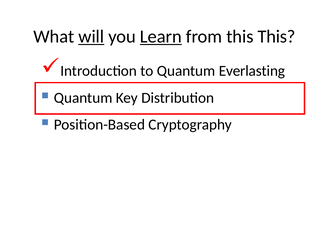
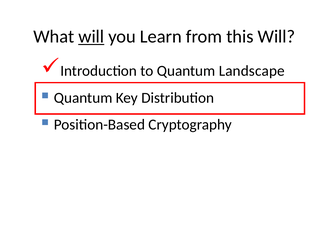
Learn underline: present -> none (161, 37)
this This: This -> Will (276, 37)
Everlasting: Everlasting -> Landscape (252, 71)
